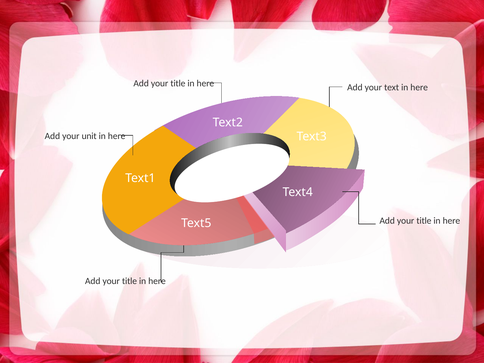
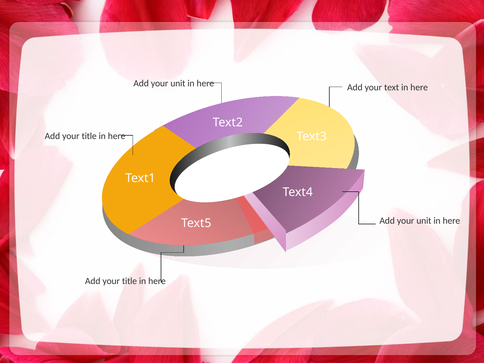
title: title -> unit (178, 83)
unit: unit -> title (89, 136)
title: title -> unit (424, 221)
